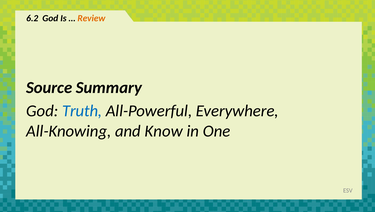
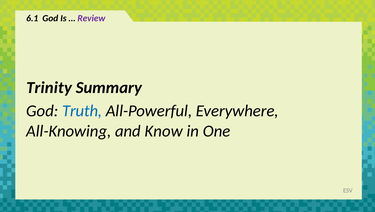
6.2: 6.2 -> 6.1 (32, 18)
Review colour: orange -> purple (91, 18)
Source: Source -> Trinity (49, 87)
